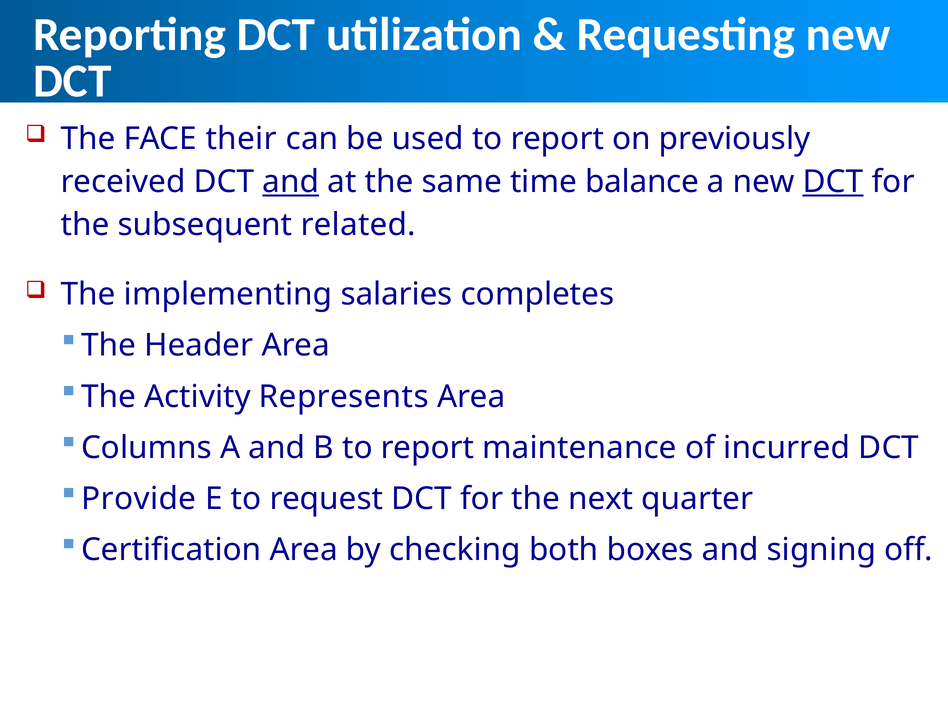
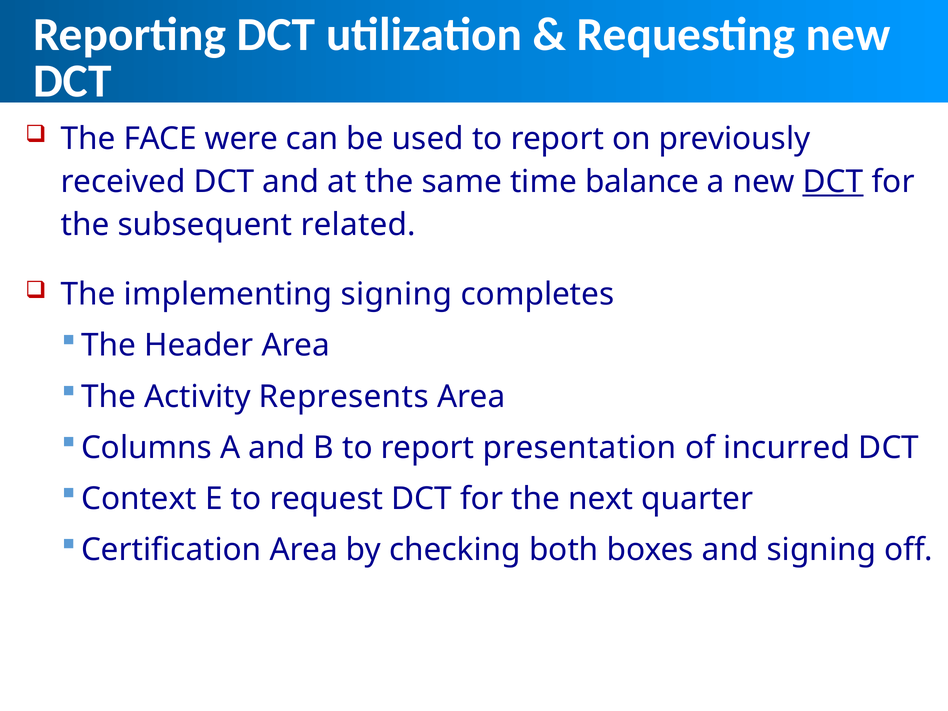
their: their -> were (241, 139)
and underline: present -> none (291, 182)
implementing salaries: salaries -> signing (396, 294)
maintenance: maintenance -> presentation (579, 448)
Provide: Provide -> Context (139, 499)
